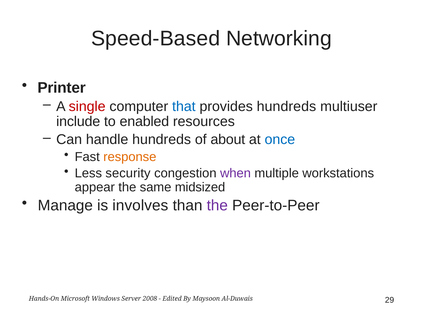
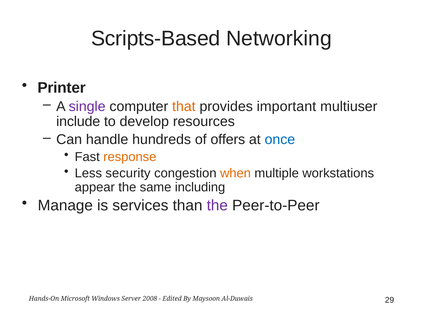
Speed-Based: Speed-Based -> Scripts-Based (156, 38)
single colour: red -> purple (87, 107)
that colour: blue -> orange (184, 107)
provides hundreds: hundreds -> important (286, 107)
enabled: enabled -> develop (144, 122)
about: about -> offers (228, 140)
when colour: purple -> orange (236, 173)
midsized: midsized -> including (200, 187)
involves: involves -> services (140, 206)
